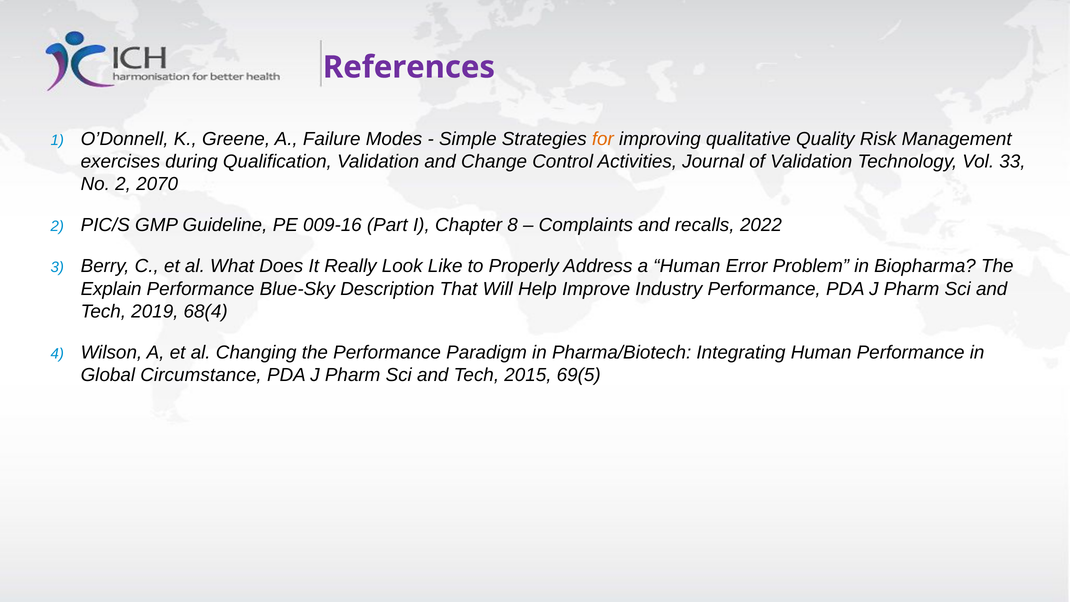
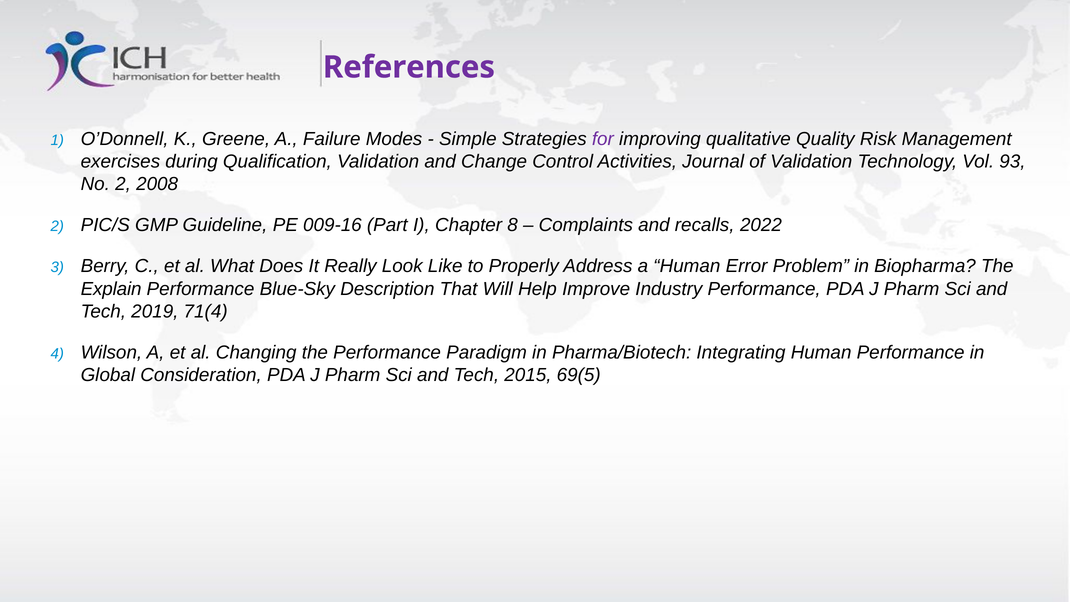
for colour: orange -> purple (603, 139)
33: 33 -> 93 (1012, 162)
2070: 2070 -> 2008 (157, 184)
68(4: 68(4 -> 71(4 (206, 311)
Circumstance: Circumstance -> Consideration (201, 375)
